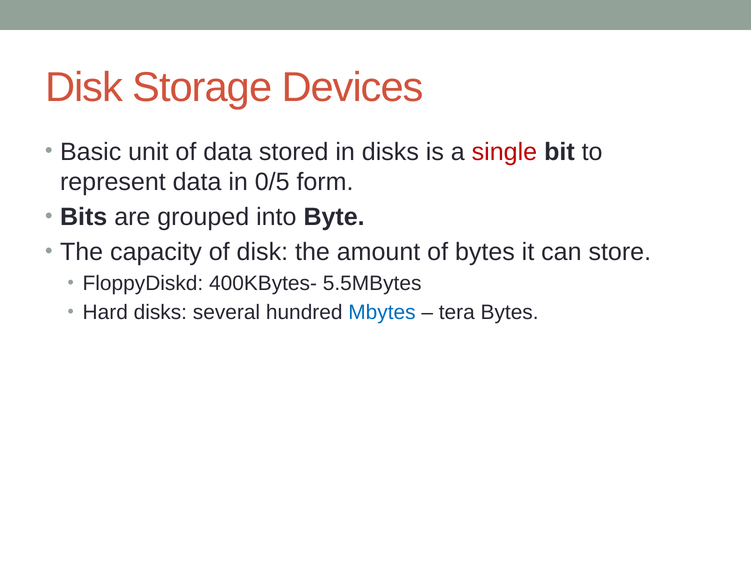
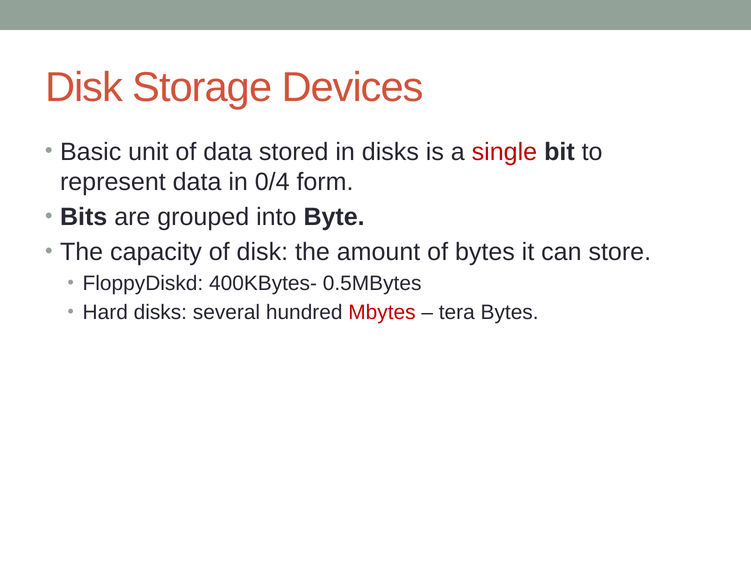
0/5: 0/5 -> 0/4 (272, 182)
5.5MBytes: 5.5MBytes -> 0.5MBytes (372, 283)
Mbytes colour: blue -> red (382, 313)
